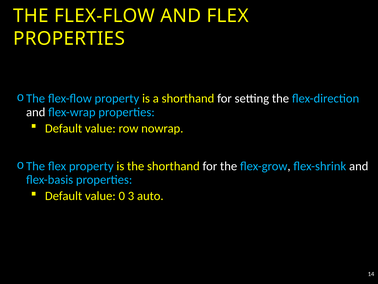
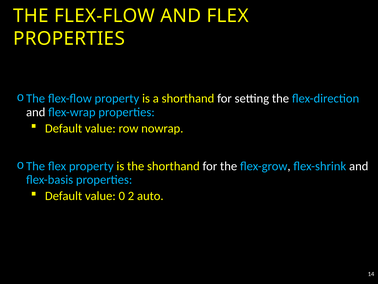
3: 3 -> 2 (131, 196)
